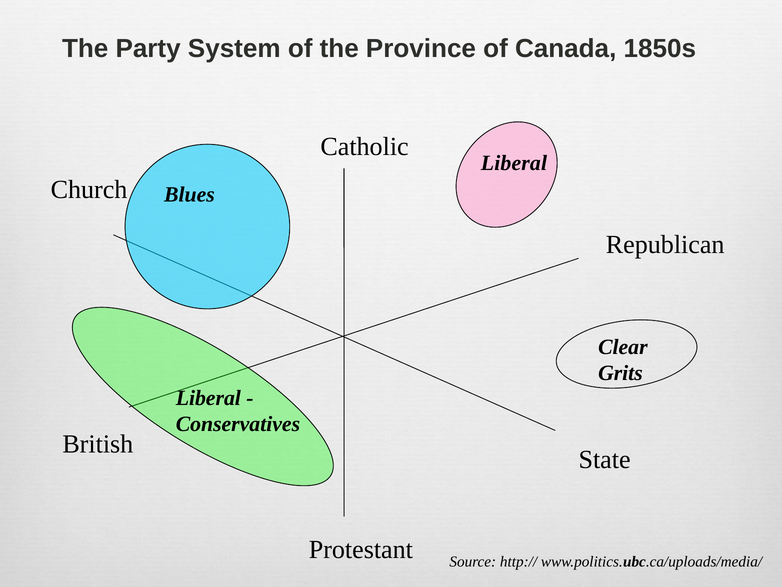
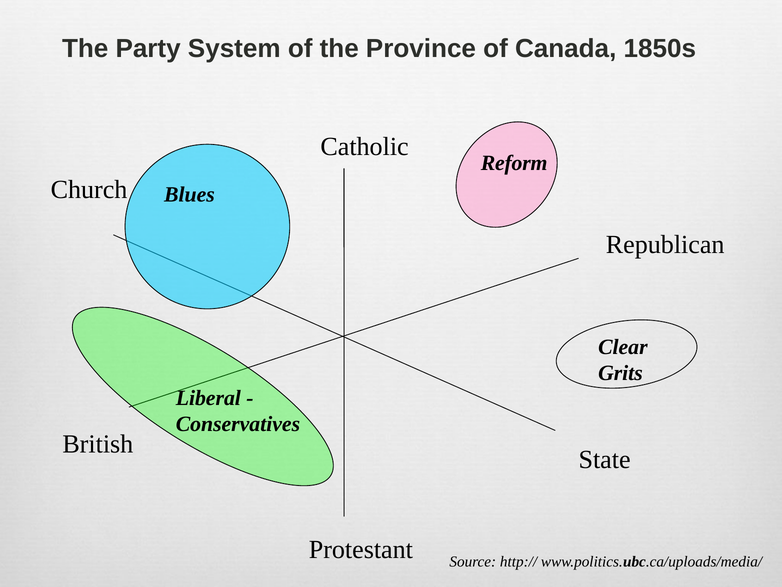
Liberal: Liberal -> Reform (514, 163)
